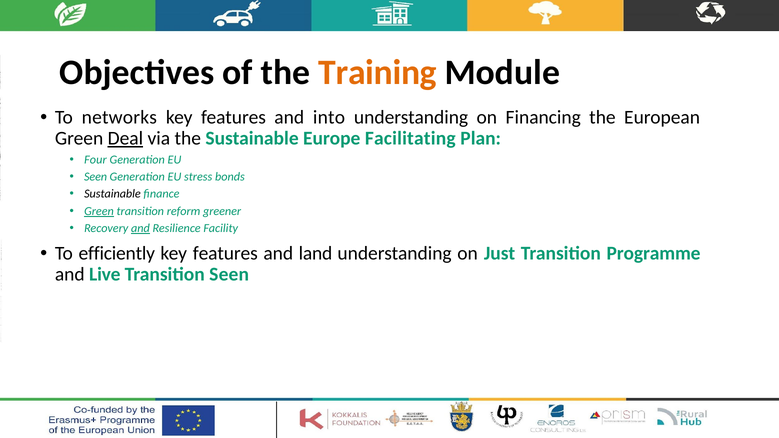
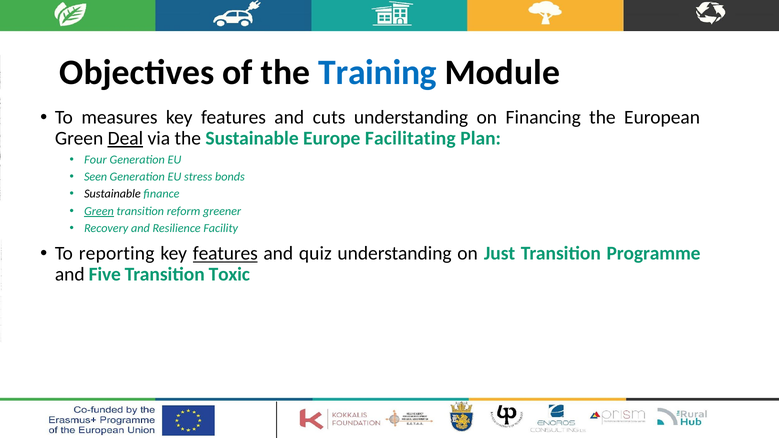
Training colour: orange -> blue (378, 73)
networks: networks -> measures (119, 117)
into: into -> cuts (329, 117)
and underline: present -> none (140, 228)
efficiently: efficiently -> reporting (117, 254)
features underline: none -> present (225, 254)
land: land -> quiz (315, 254)
Live: Live -> Five (105, 275)
Transition Seen: Seen -> Toxic (229, 275)
